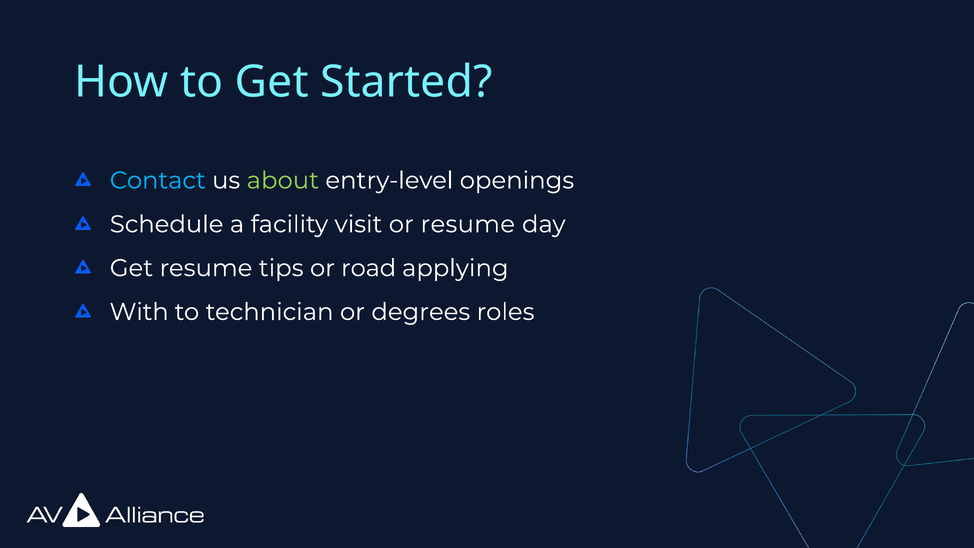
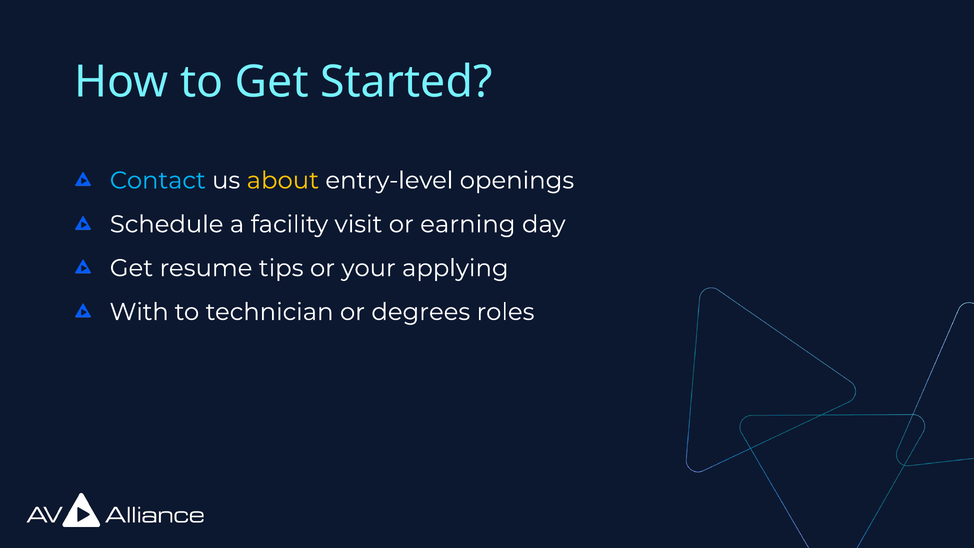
about colour: light green -> yellow (283, 180)
or resume: resume -> earning (468, 224)
road: road -> your (369, 268)
